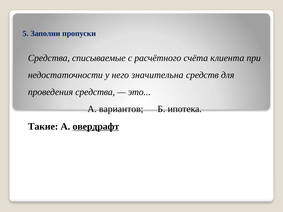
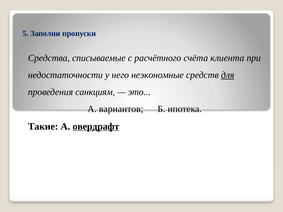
значительна: значительна -> неэкономные (157, 75)
для underline: none -> present (228, 75)
проведения средства: средства -> санкциям (95, 92)
